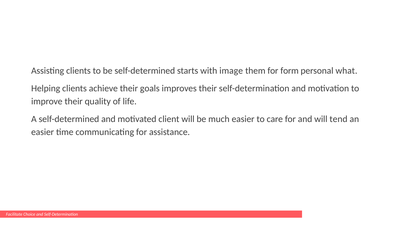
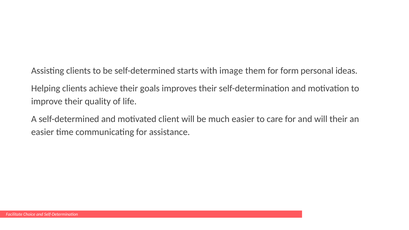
what: what -> ideas (347, 71)
will tend: tend -> their (339, 119)
